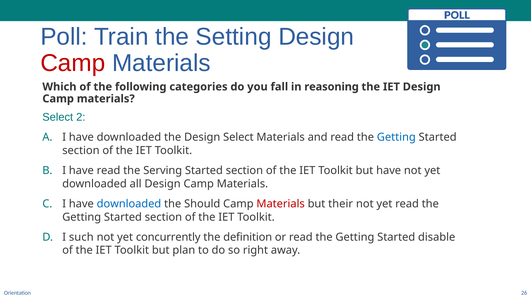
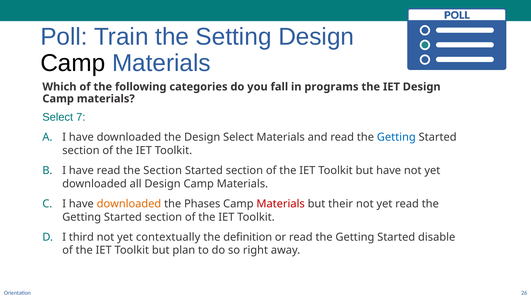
Camp colour: red -> black (73, 63)
reasoning: reasoning -> programs (331, 87)
2: 2 -> 7 (81, 117)
the Serving: Serving -> Section (163, 170)
downloaded colour: blue -> orange (129, 204)
Should: Should -> Phases (202, 204)
such: such -> third (81, 237)
concurrently: concurrently -> contextually (168, 237)
